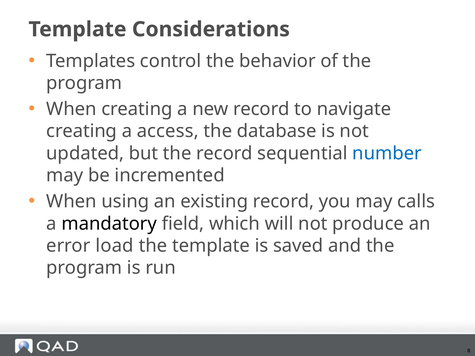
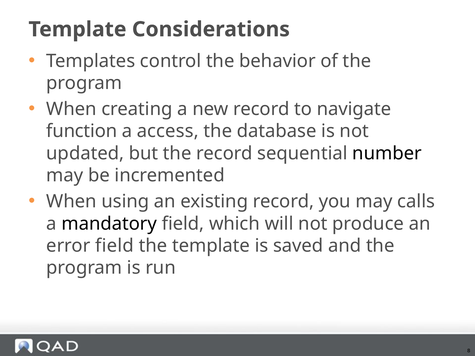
creating: creating -> function (82, 131)
number colour: blue -> black (387, 153)
error load: load -> field (115, 246)
